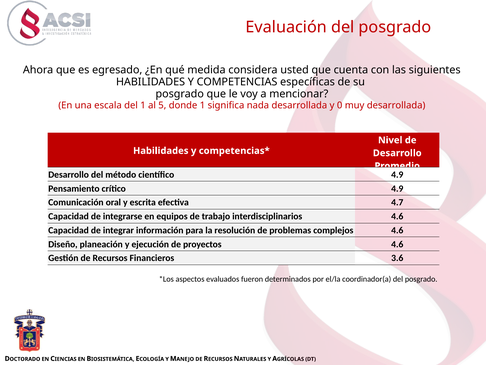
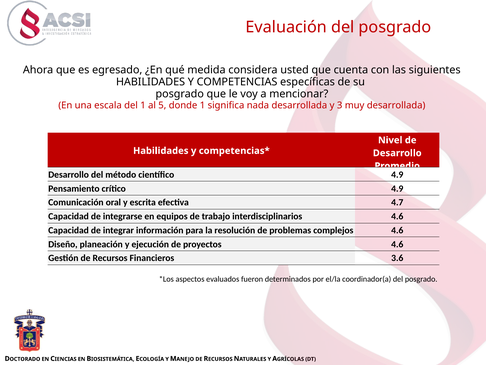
0: 0 -> 3 (340, 105)
